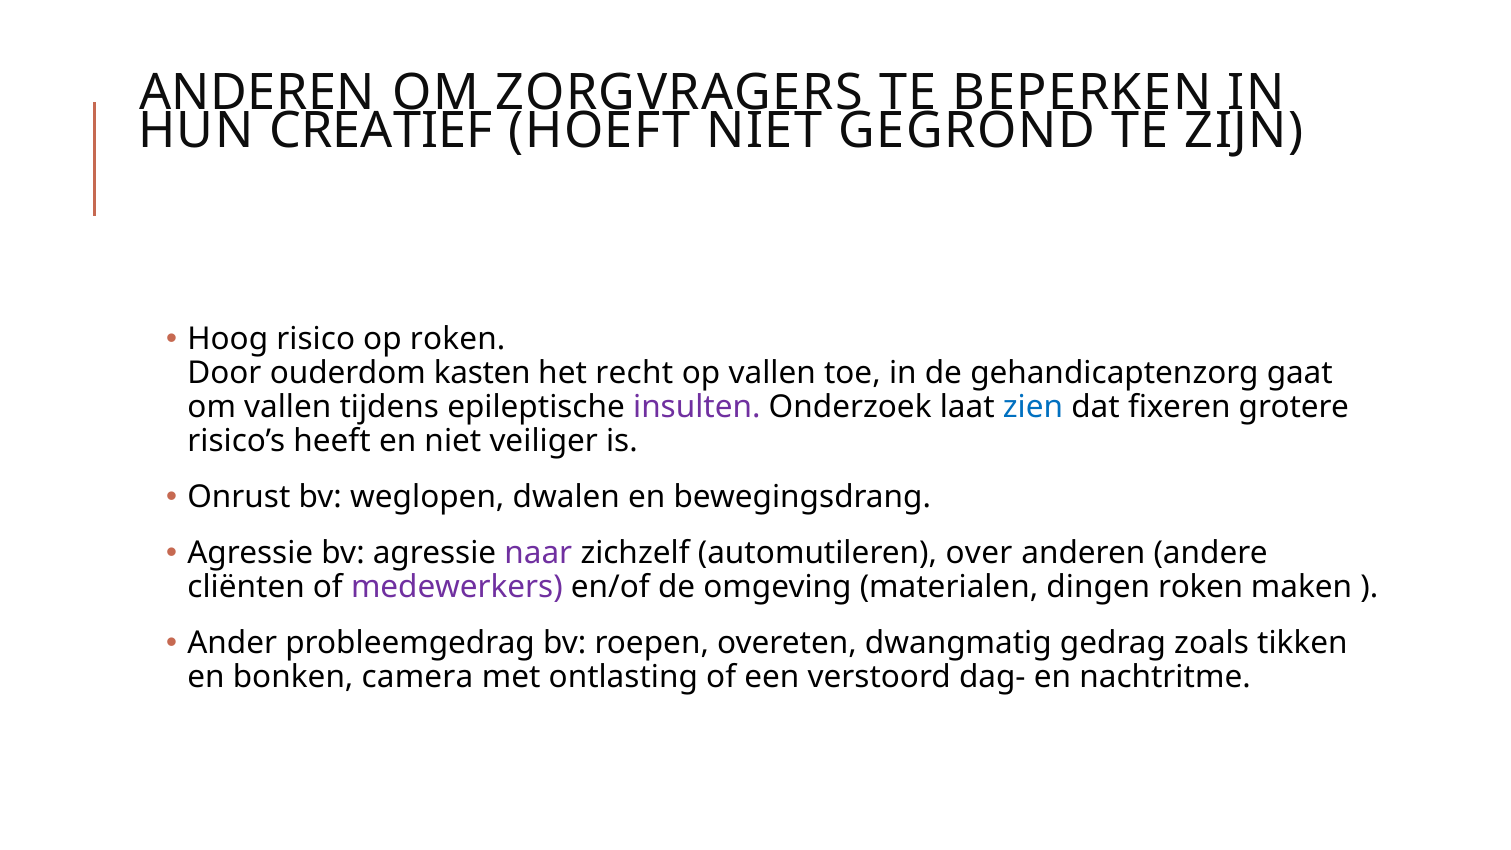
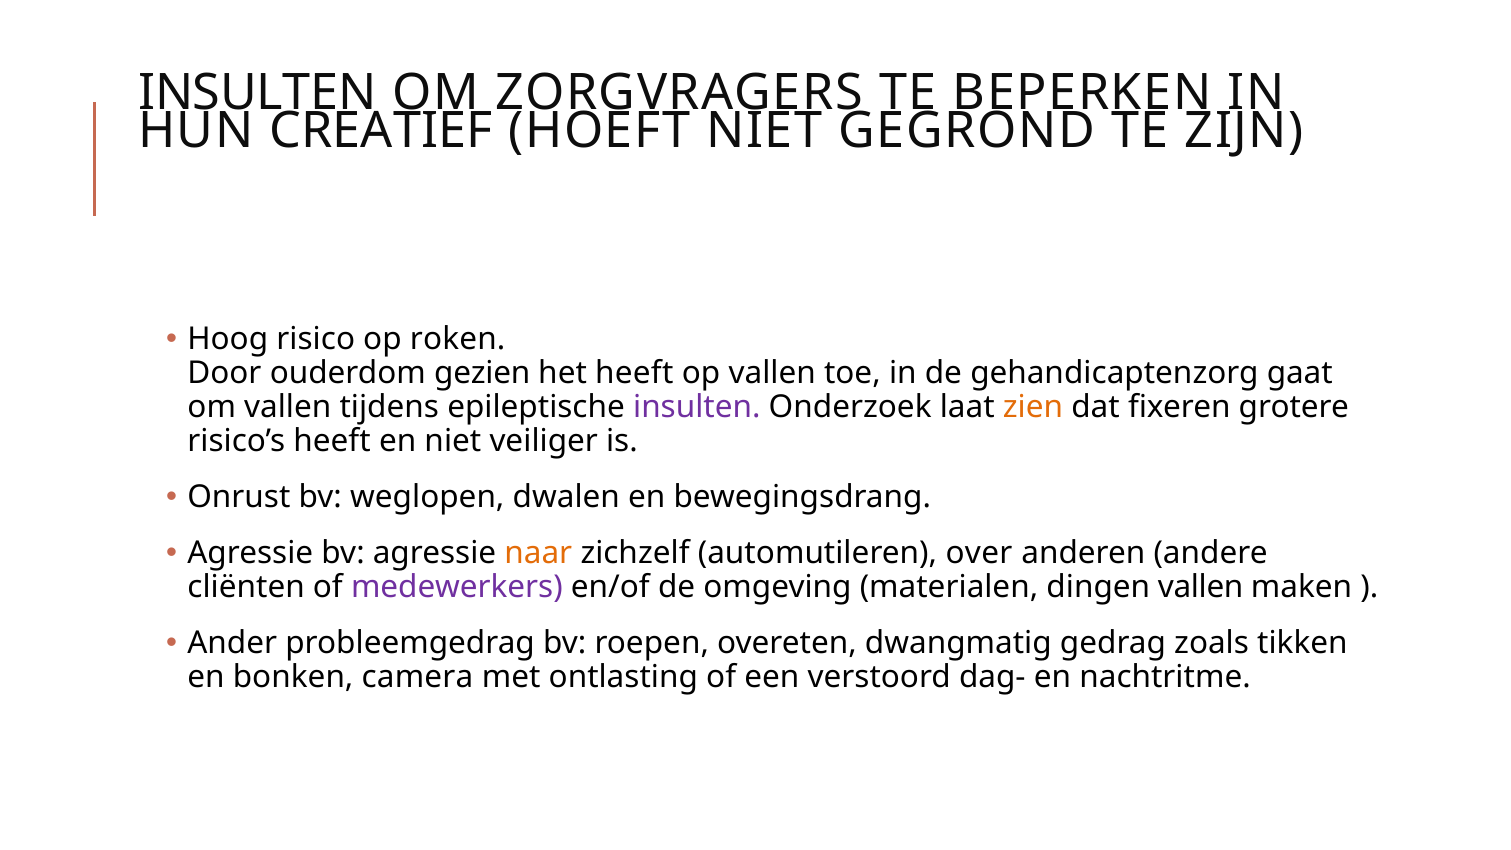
ANDEREN: ANDEREN -> INSULTEN (257, 93)
kasten: kasten -> gezien (482, 373)
het recht: recht -> heeft (634, 373)
zien colour: blue -> orange (1033, 407)
naar colour: purple -> orange (538, 553)
dingen roken: roken -> vallen (1201, 587)
